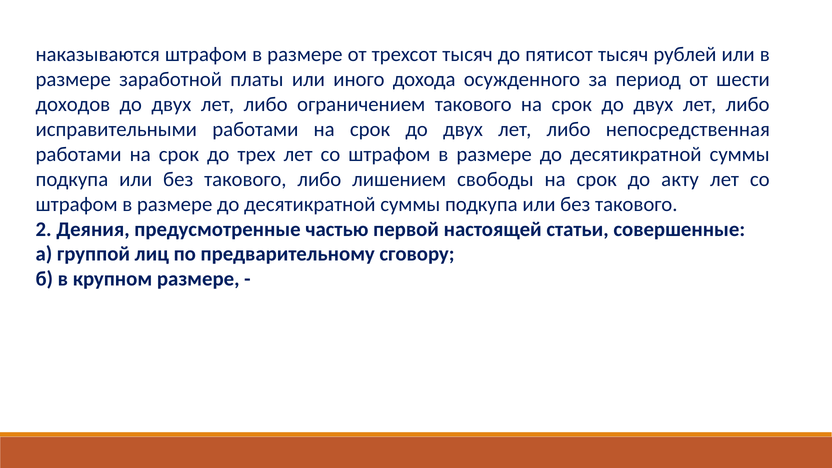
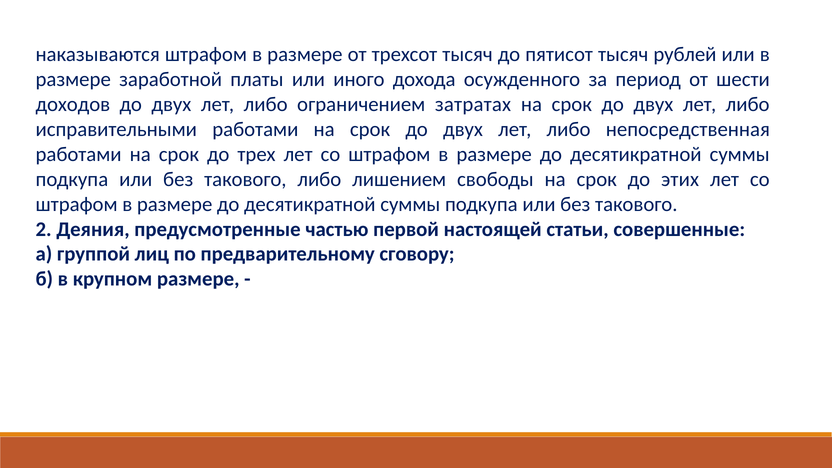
ограничением такового: такового -> затратах (473, 104)
акту: акту -> этих (680, 179)
